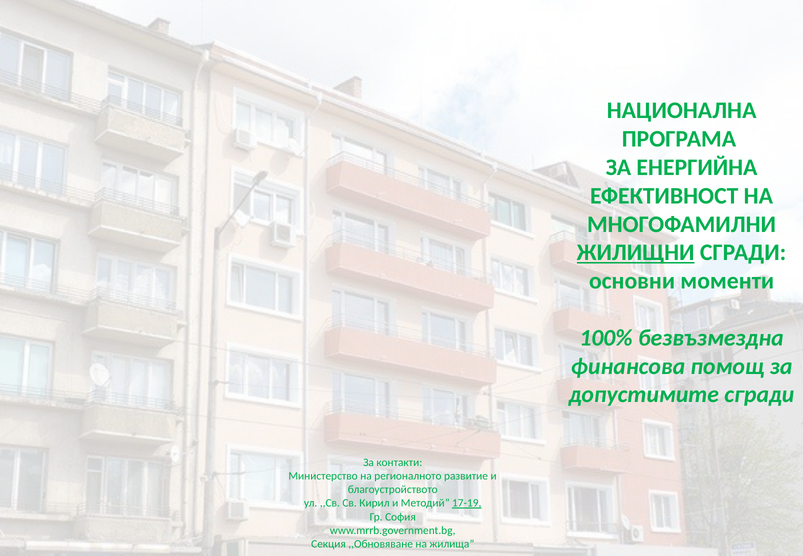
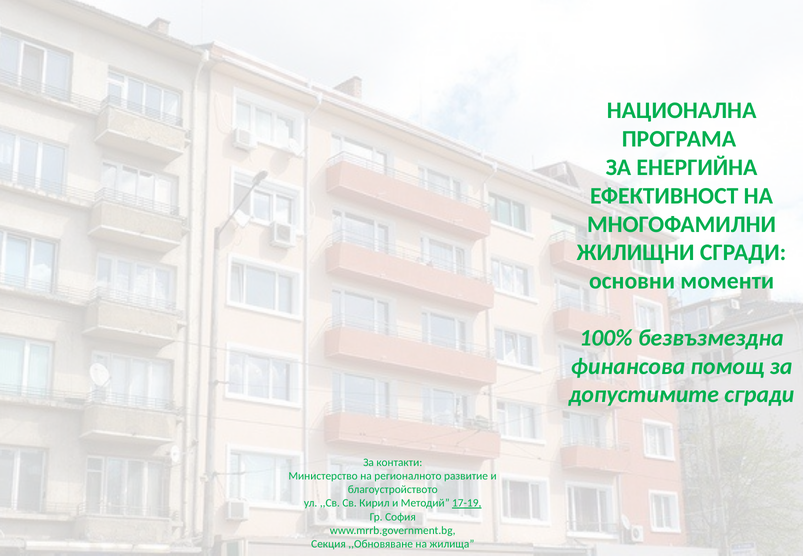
ЖИЛИЩНИ underline: present -> none (636, 253)
